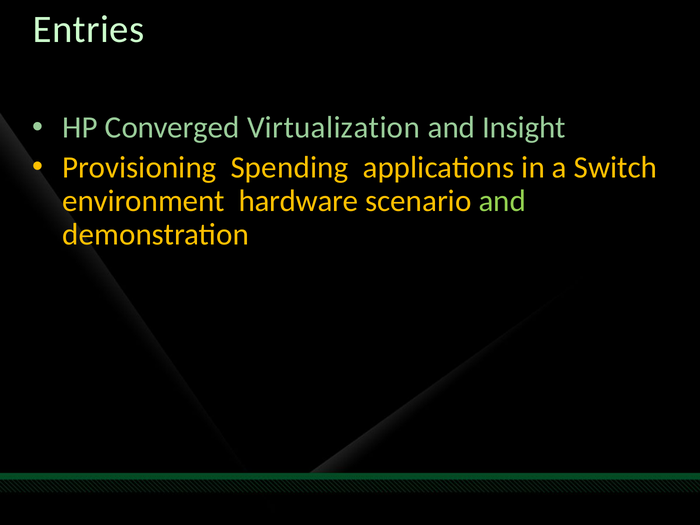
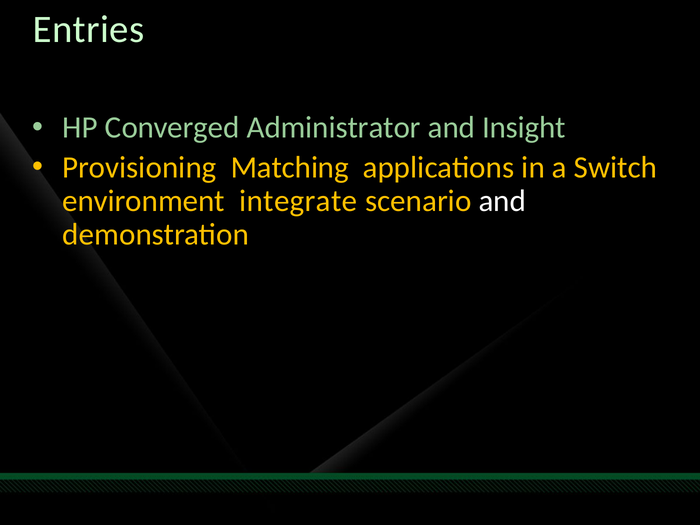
Virtualization: Virtualization -> Administrator (334, 127)
Spending: Spending -> Matching (290, 167)
hardware: hardware -> integrate (298, 201)
and colour: light green -> white (502, 201)
